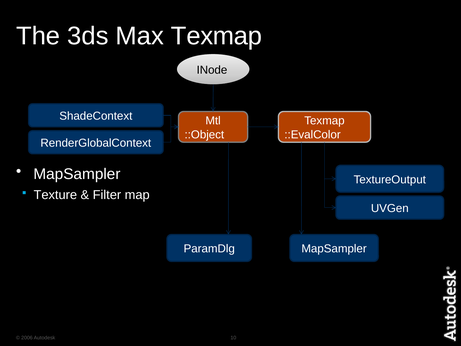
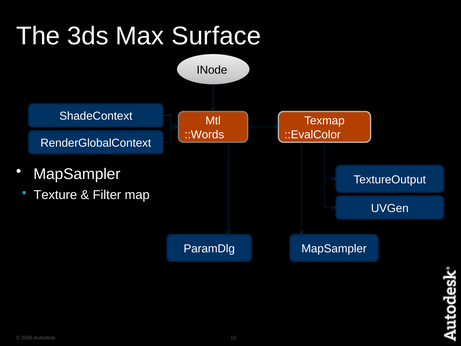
Max Texmap: Texmap -> Surface (216, 36)
::Object: ::Object -> ::Words (204, 134)
